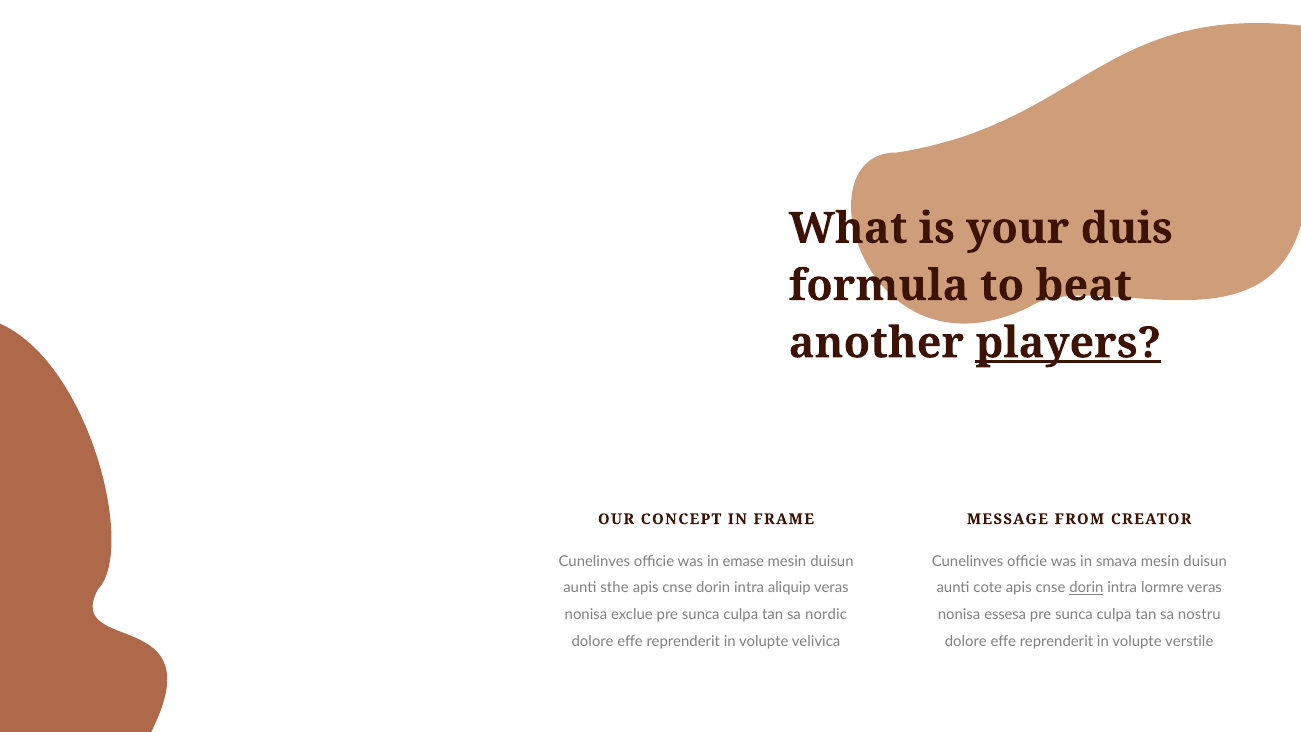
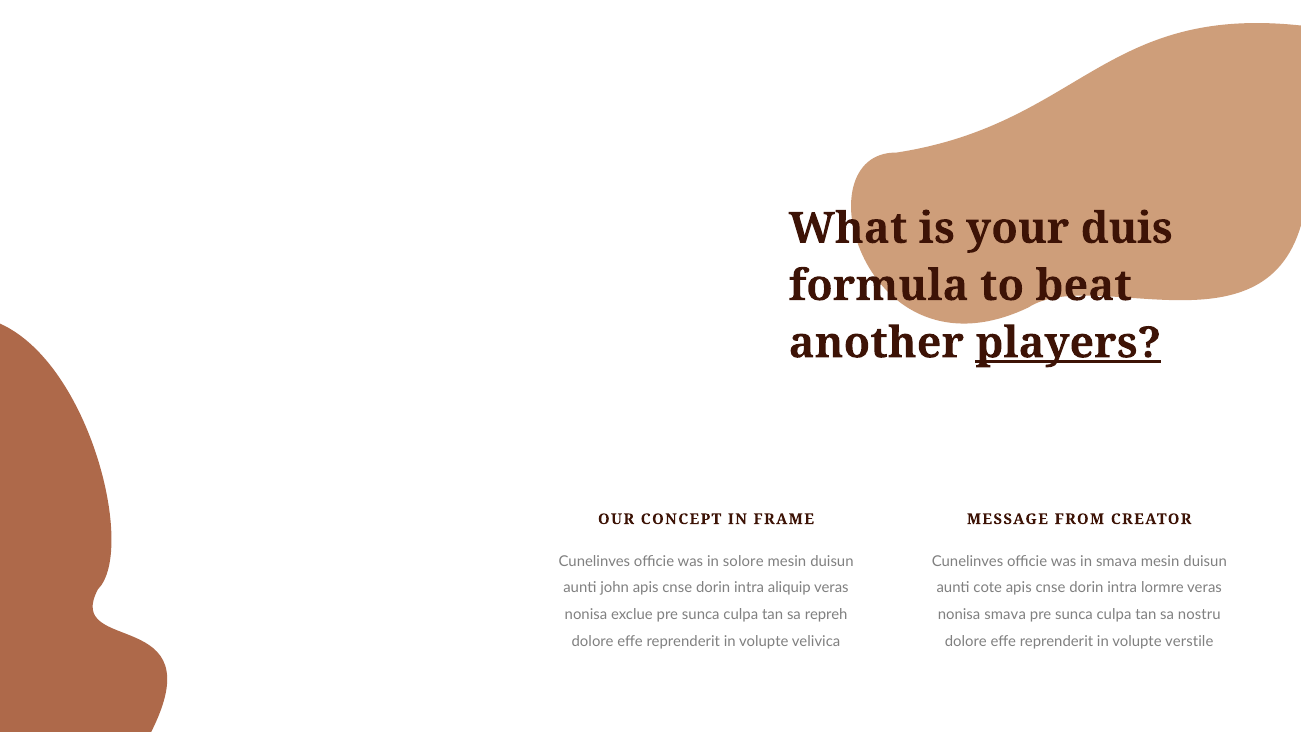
emase: emase -> solore (743, 561)
sthe: sthe -> john (615, 588)
dorin underline: present -> none (1086, 588)
nordic: nordic -> repreh (826, 615)
nonisa essesa: essesa -> smava (1005, 615)
